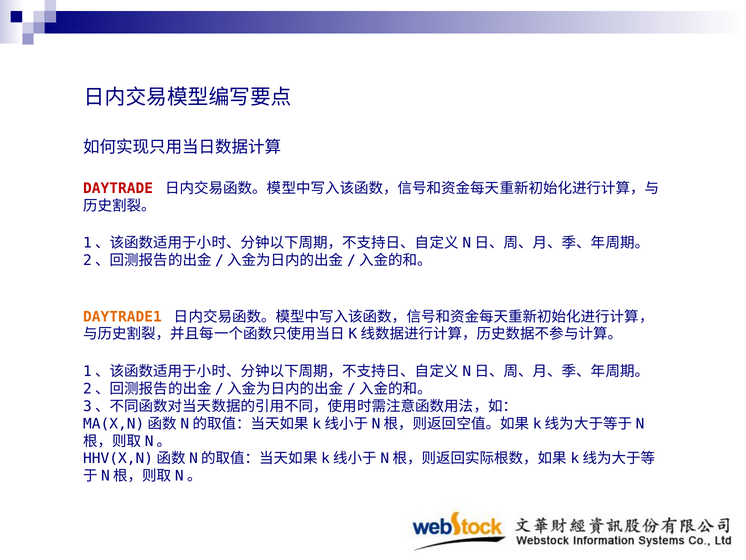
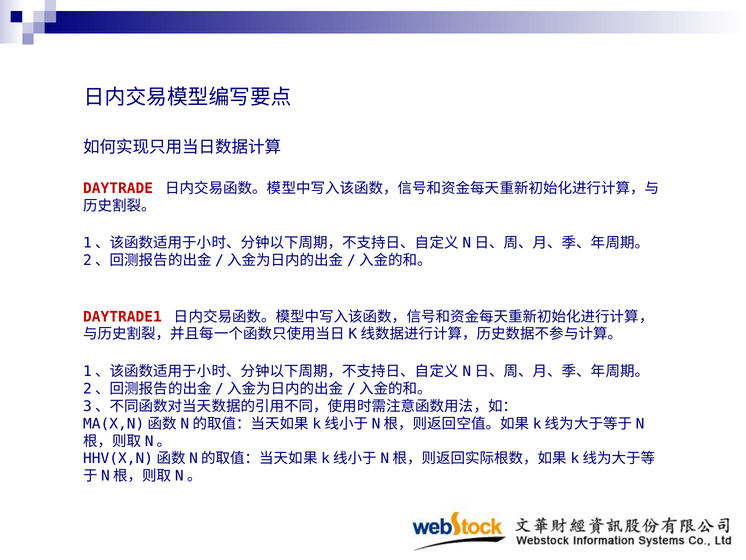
DAYTRADE1 colour: orange -> red (122, 316)
